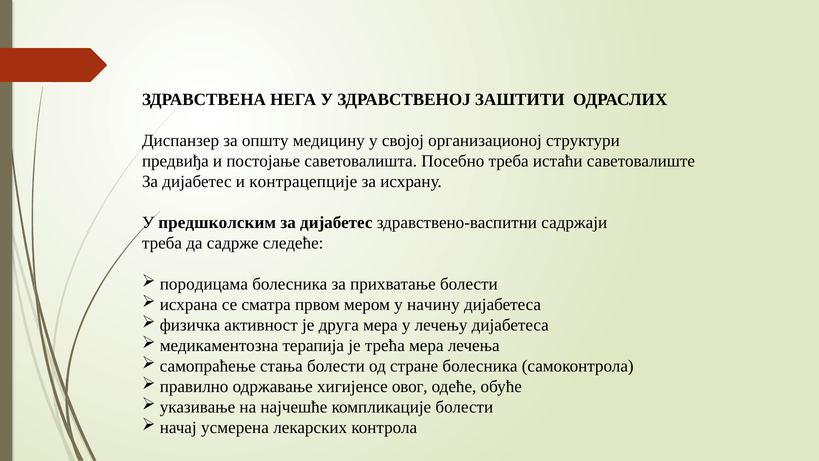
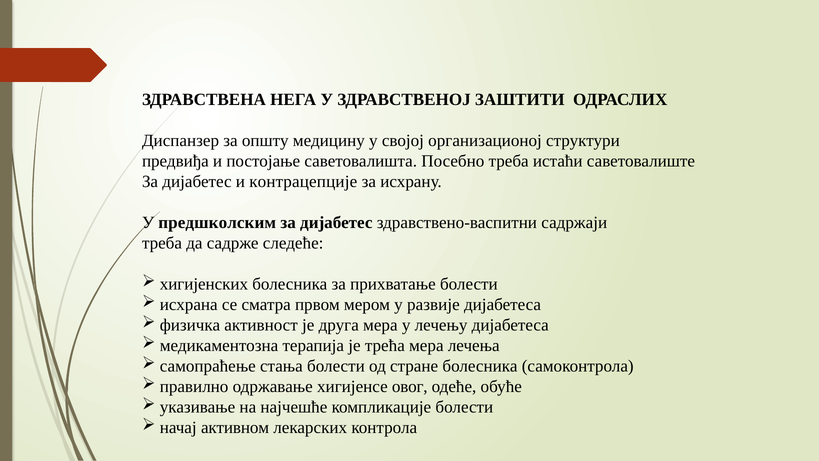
породицама: породицама -> хигијенских (204, 284)
начину: начину -> развије (433, 304)
усмерена: усмерена -> активном (235, 427)
